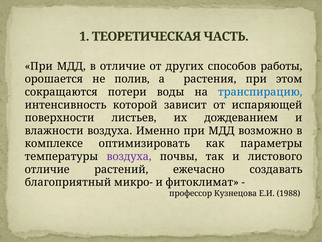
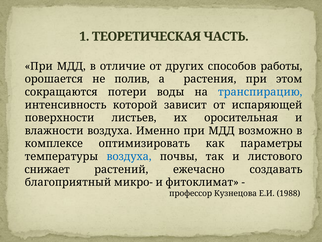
дождеванием: дождеванием -> оросительная (241, 118)
воздуха colour: purple -> blue (129, 156)
отличие: отличие -> снижает (47, 169)
